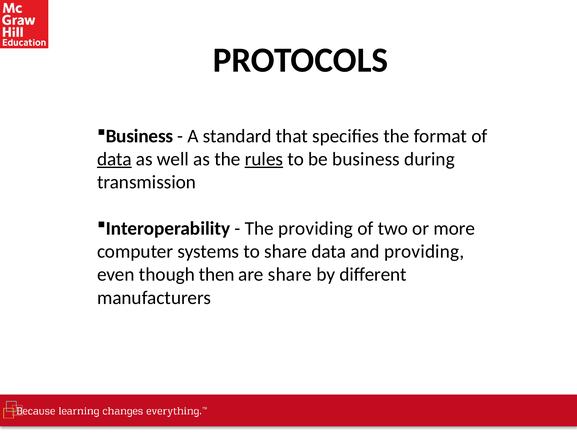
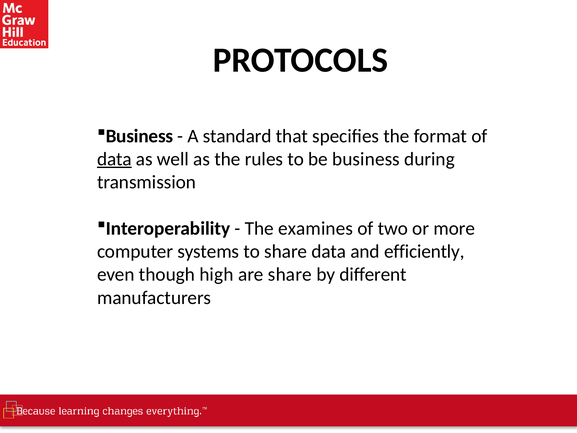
rules underline: present -> none (264, 159)
The providing: providing -> examines (316, 228)
and providing: providing -> efficiently (424, 251)
then: then -> high (216, 274)
